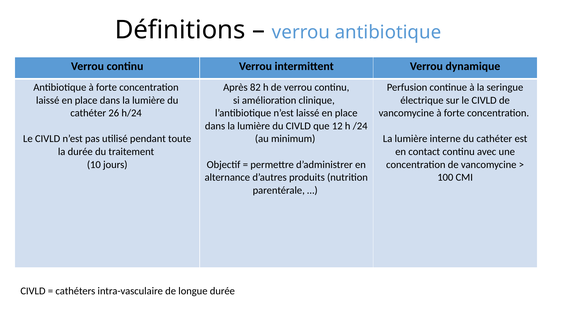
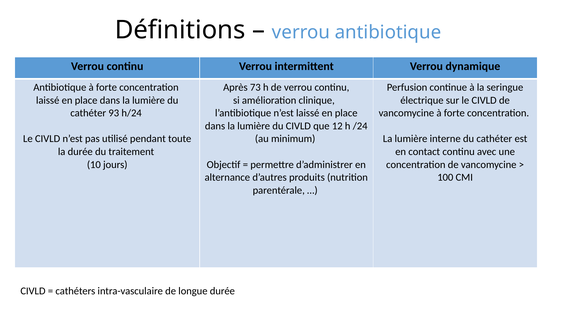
82: 82 -> 73 (255, 87)
26: 26 -> 93 (114, 113)
